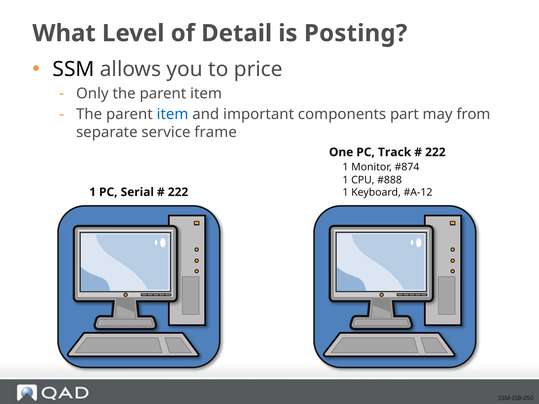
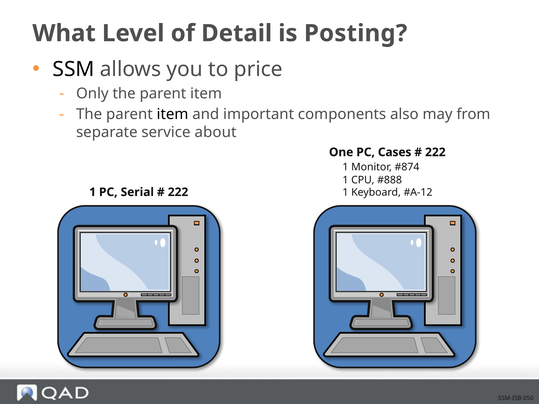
item colour: blue -> black (173, 114)
part: part -> also (404, 114)
frame: frame -> about (216, 132)
Track: Track -> Cases (395, 152)
